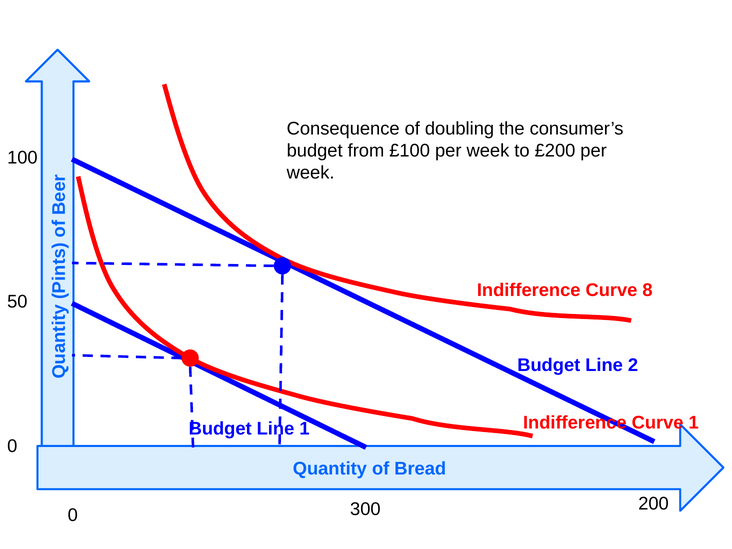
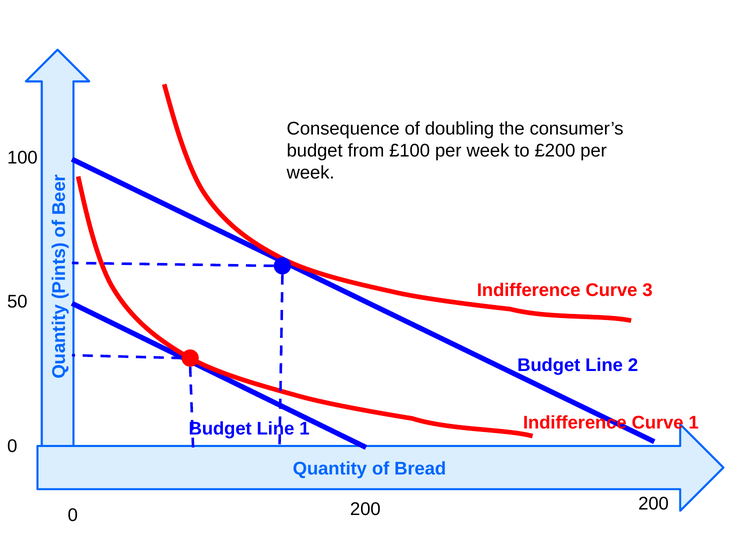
8: 8 -> 3 (648, 290)
0 300: 300 -> 200 (365, 509)
